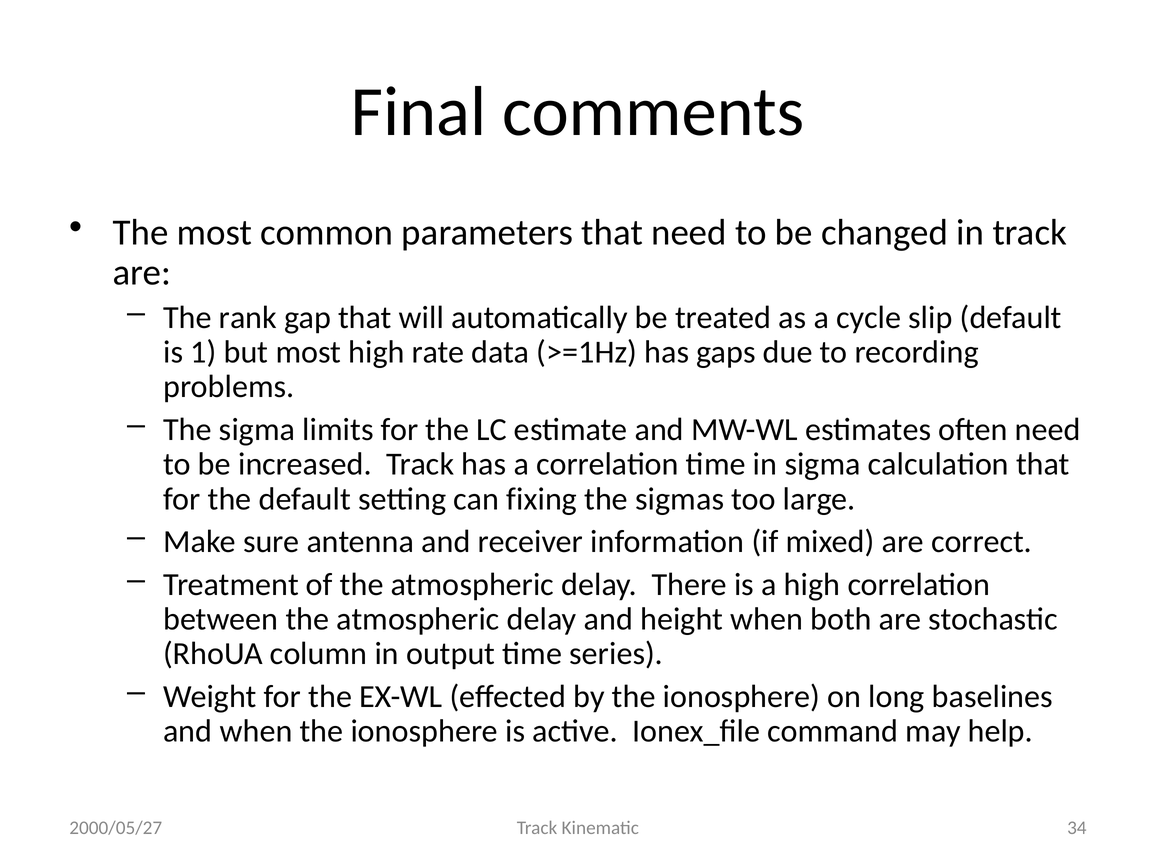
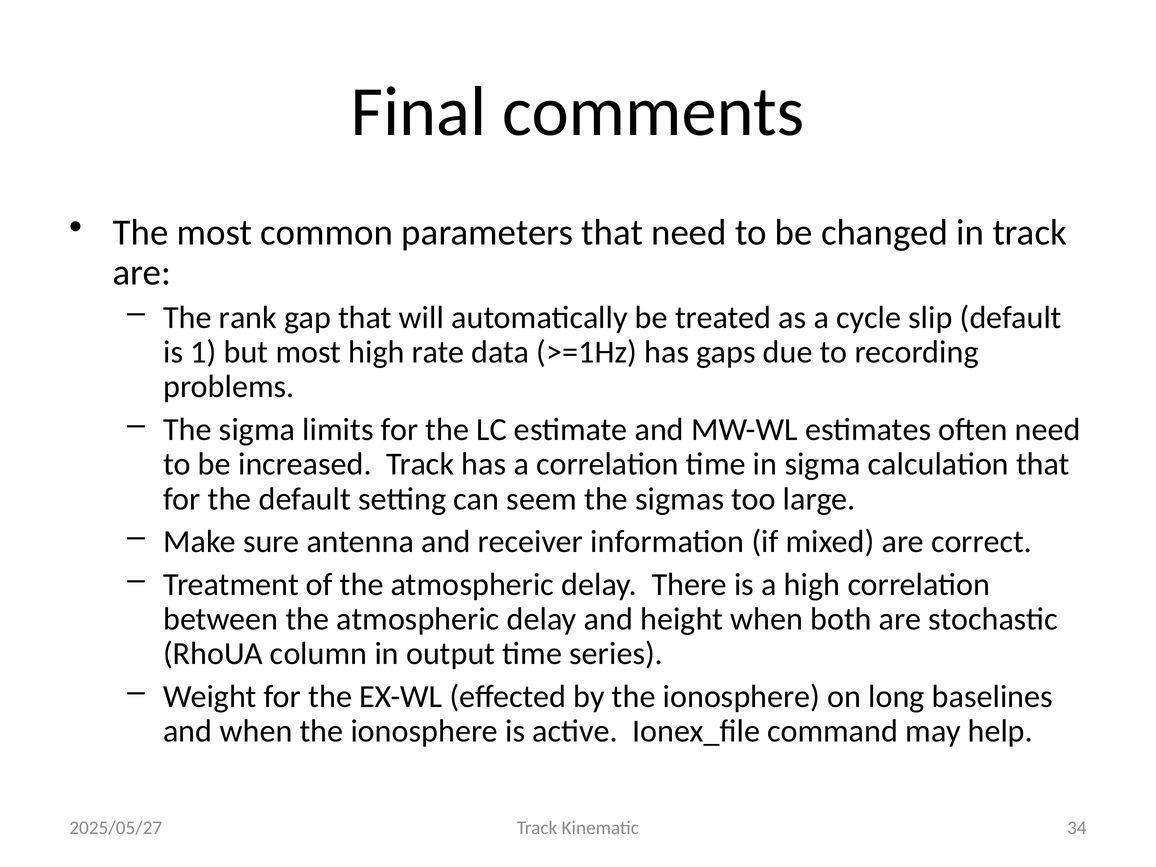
fixing: fixing -> seem (542, 499)
2000/05/27: 2000/05/27 -> 2025/05/27 (116, 828)
